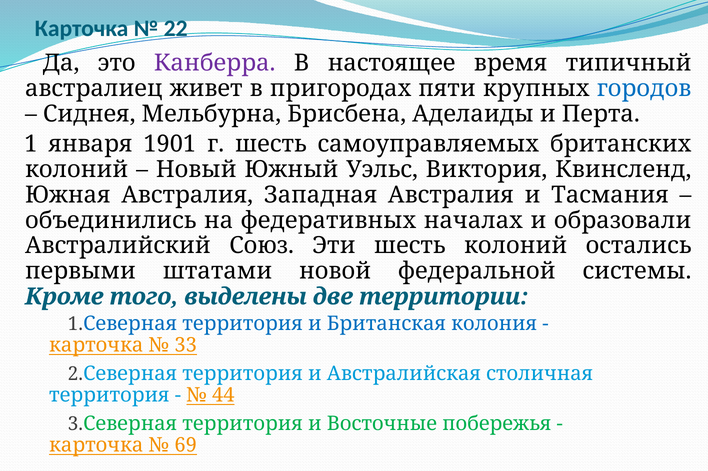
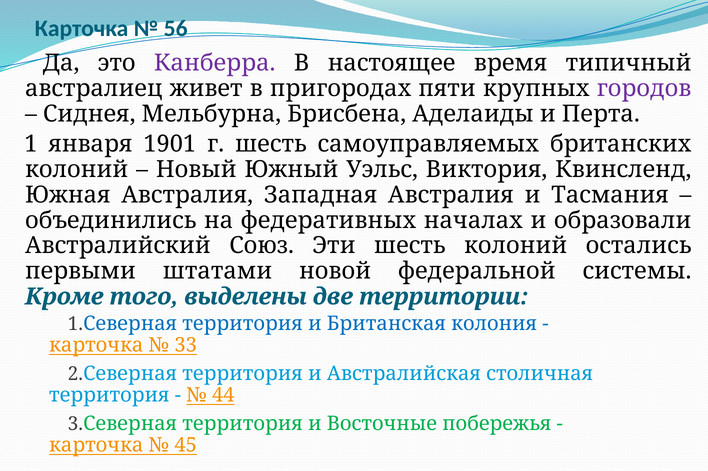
22: 22 -> 56 (176, 29)
городов colour: blue -> purple (644, 89)
69: 69 -> 45 (186, 446)
